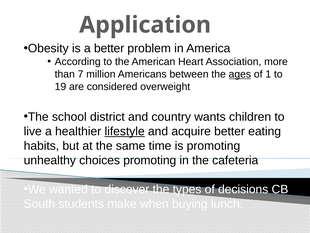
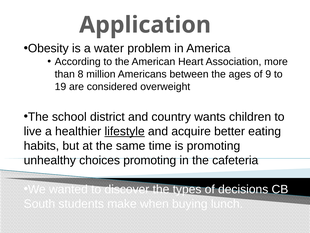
a better: better -> water (109, 48)
7: 7 -> 8 (81, 74)
ages underline: present -> none (240, 74)
1: 1 -> 9 (268, 74)
